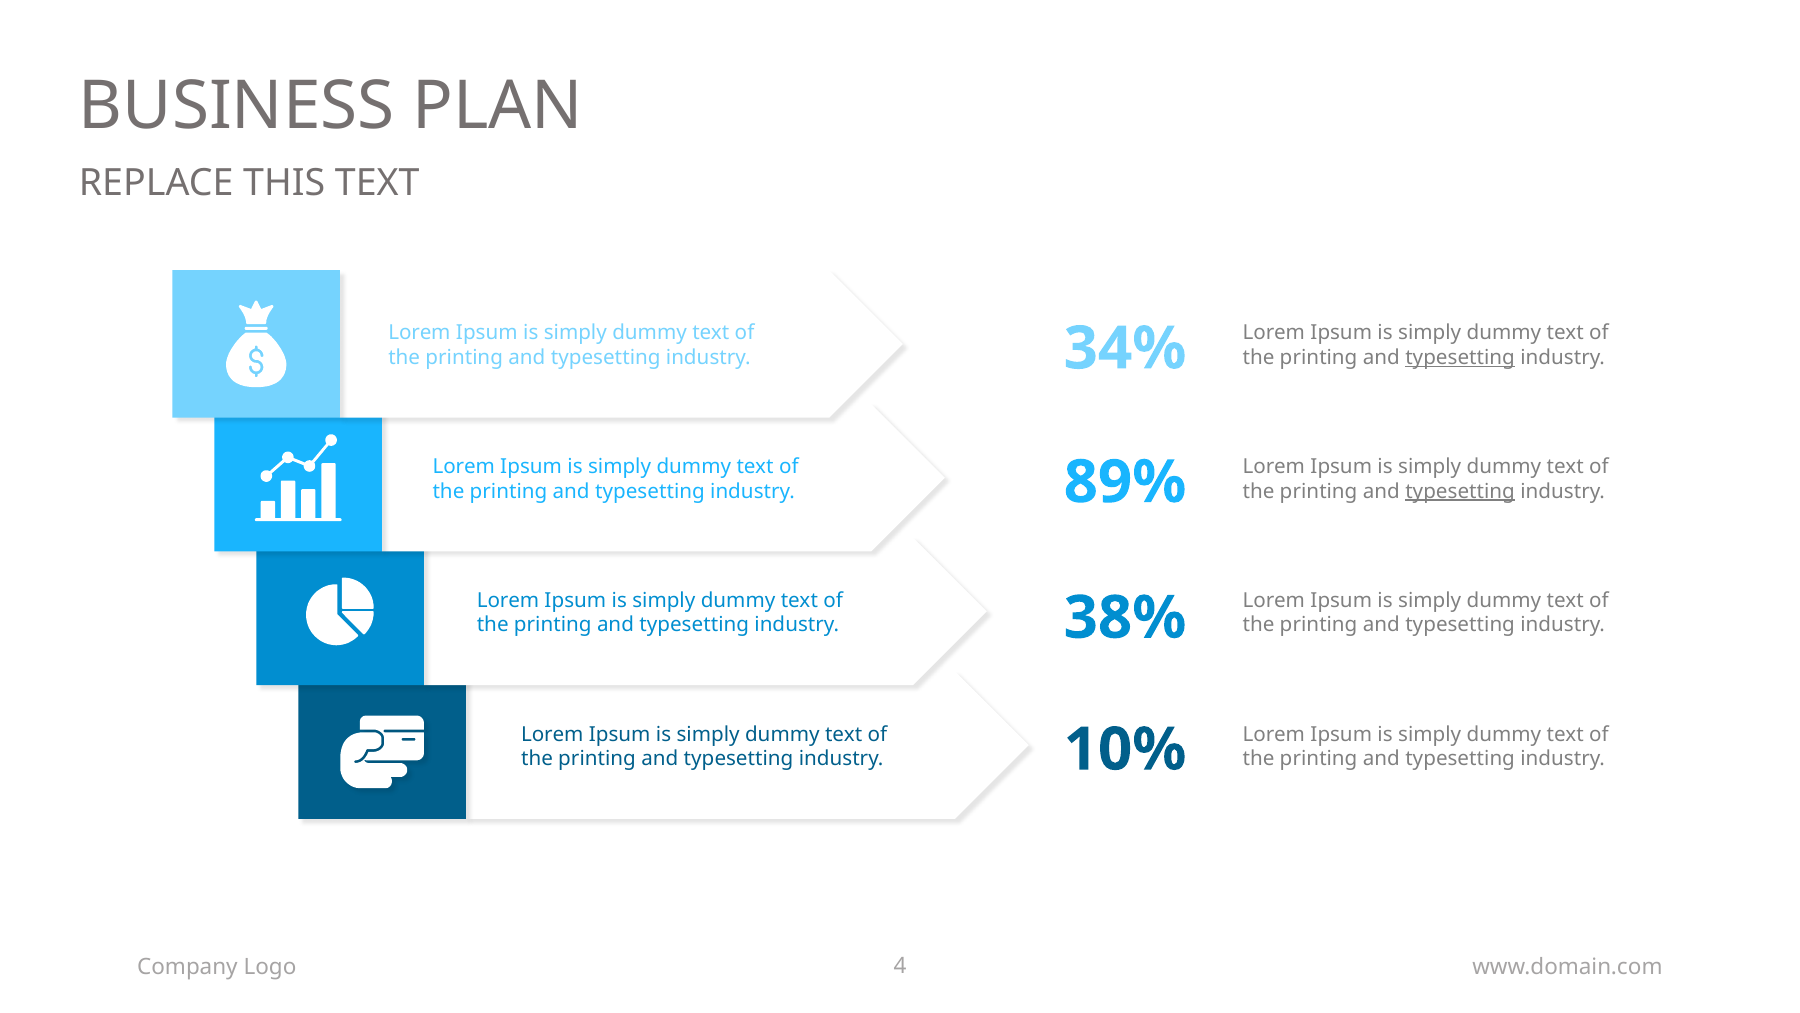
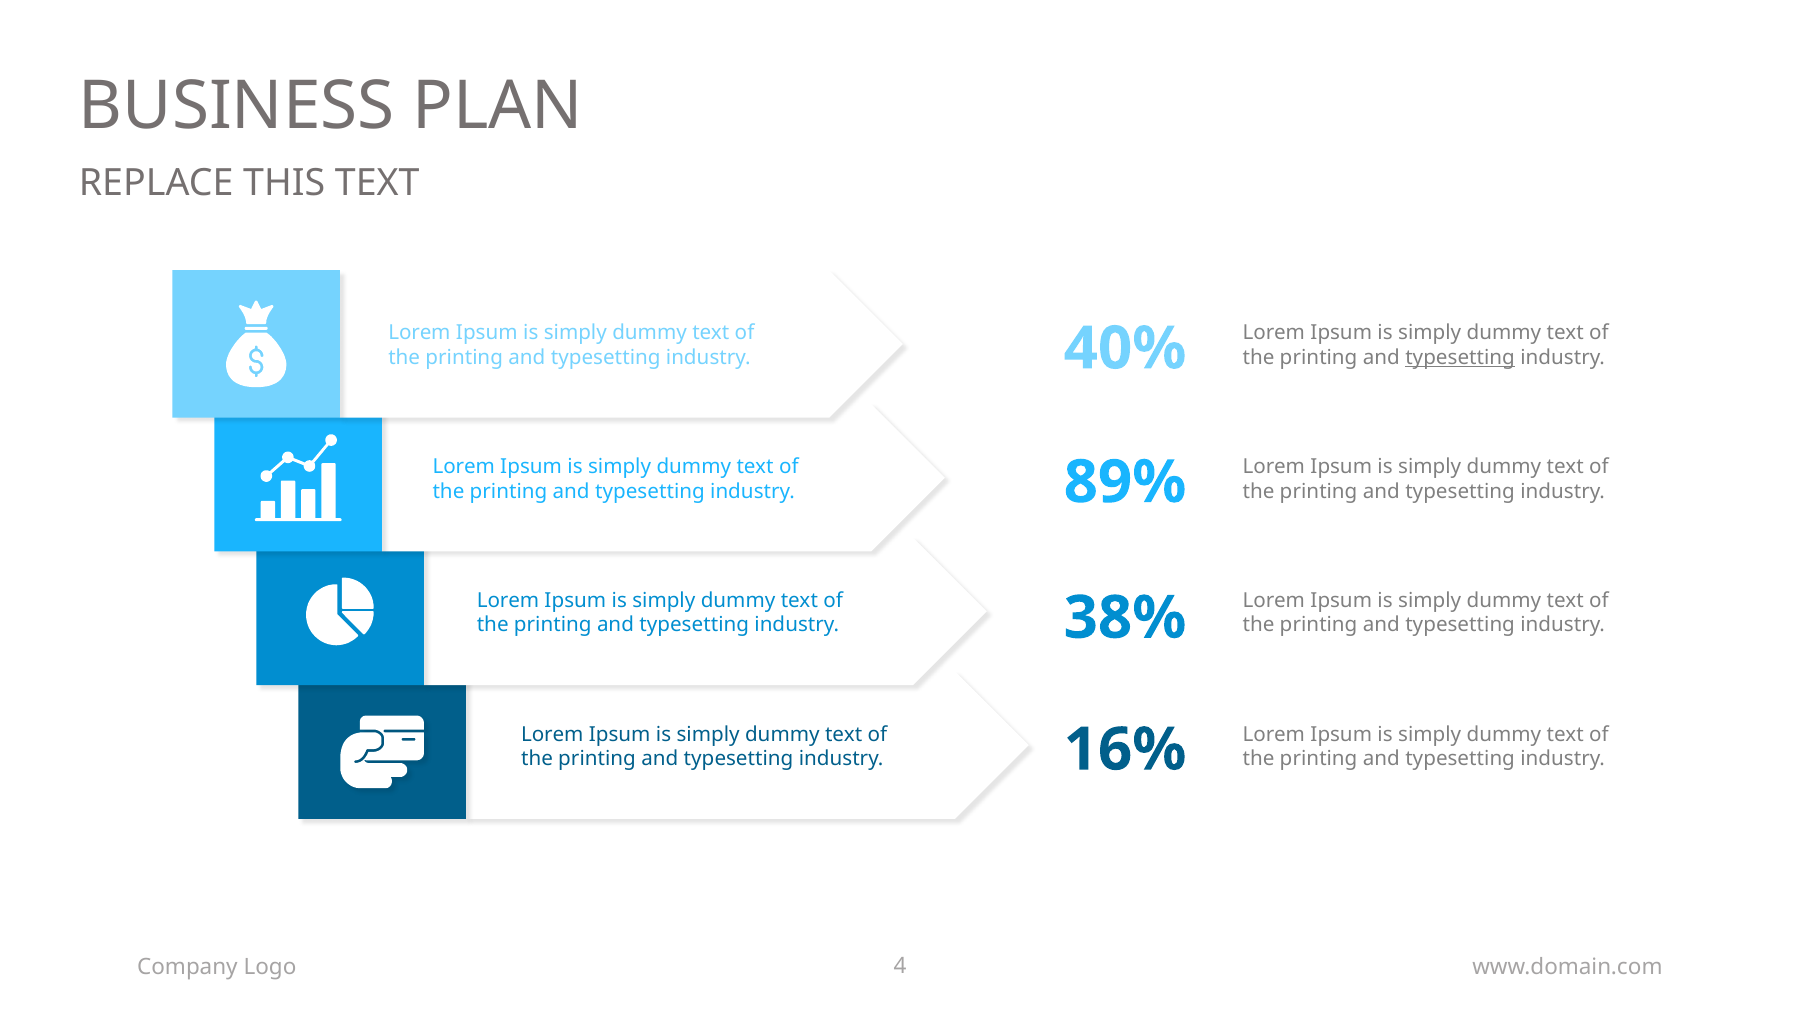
34%: 34% -> 40% (1125, 348)
typesetting underline: present -> none (1460, 491)
10%: 10% -> 16% (1125, 749)
